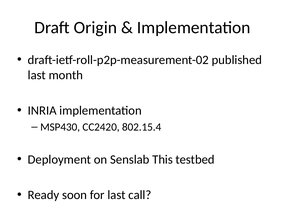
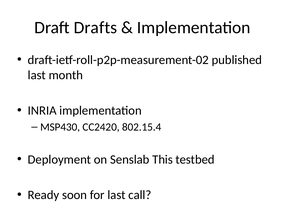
Origin: Origin -> Drafts (95, 28)
